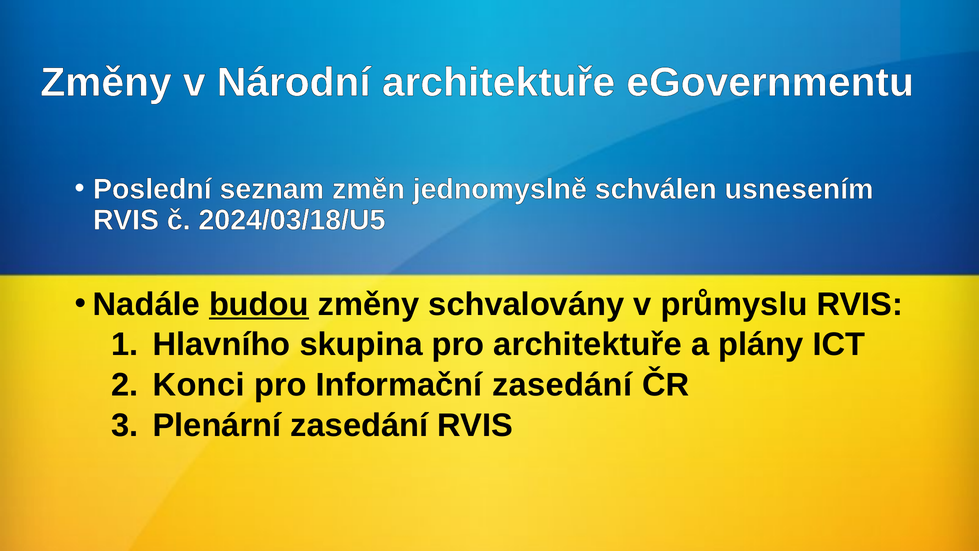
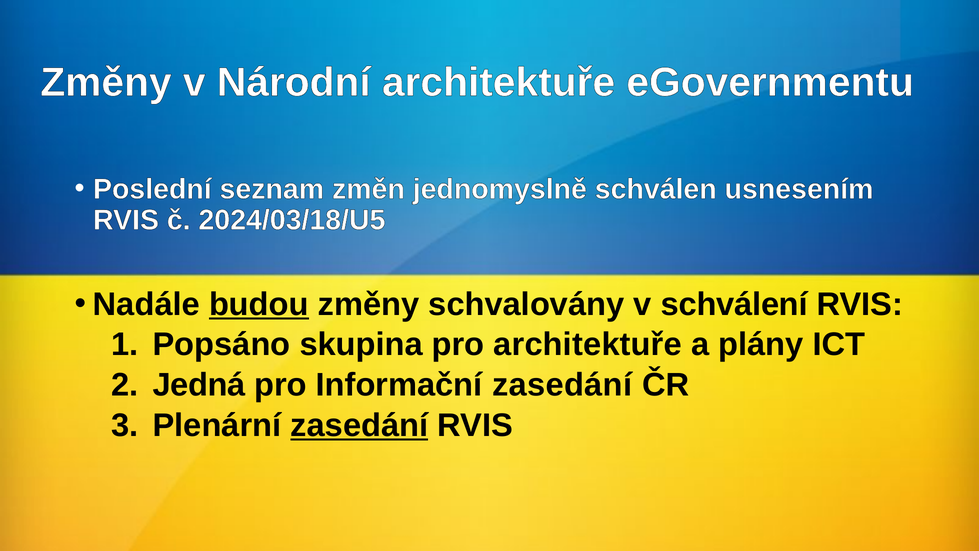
průmyslu: průmyslu -> schválení (734, 304)
Hlavního: Hlavního -> Popsáno (222, 344)
Konci: Konci -> Jedná (199, 385)
zasedání underline: none -> present (359, 425)
